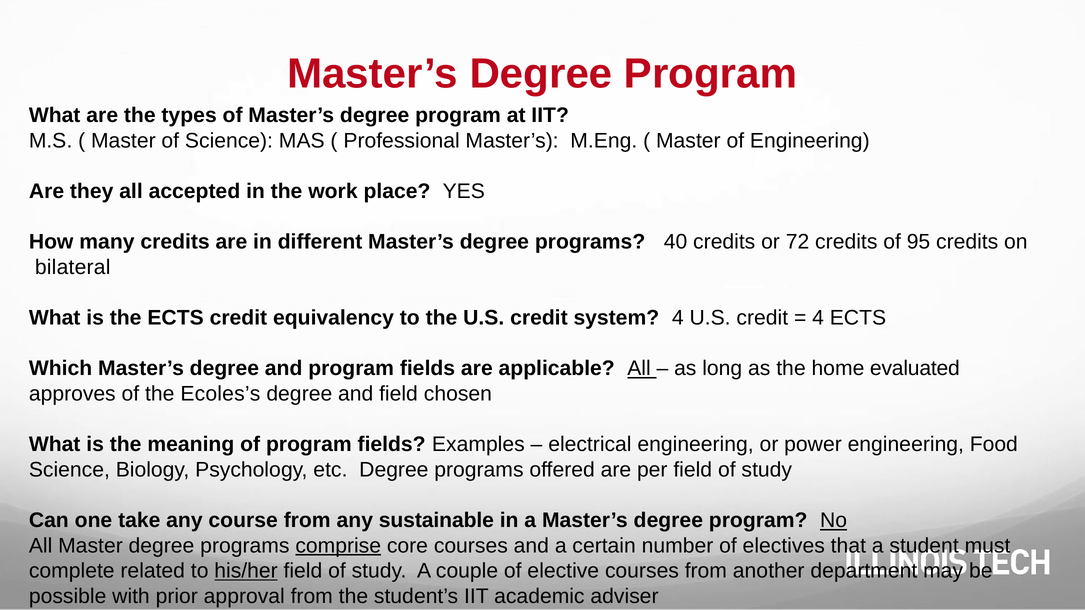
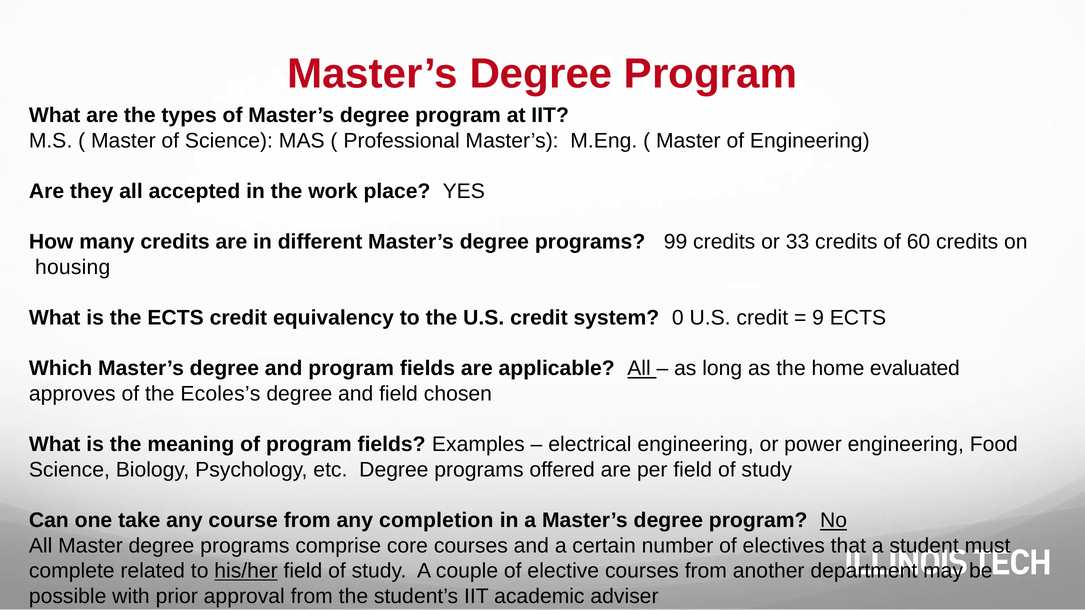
40: 40 -> 99 (676, 242)
72: 72 -> 33 (798, 242)
95: 95 -> 60 (918, 242)
bilateral: bilateral -> housing (73, 267)
system 4: 4 -> 0 (678, 318)
4: 4 -> 9 (818, 318)
sustainable: sustainable -> completion (436, 521)
comprise underline: present -> none (338, 546)
